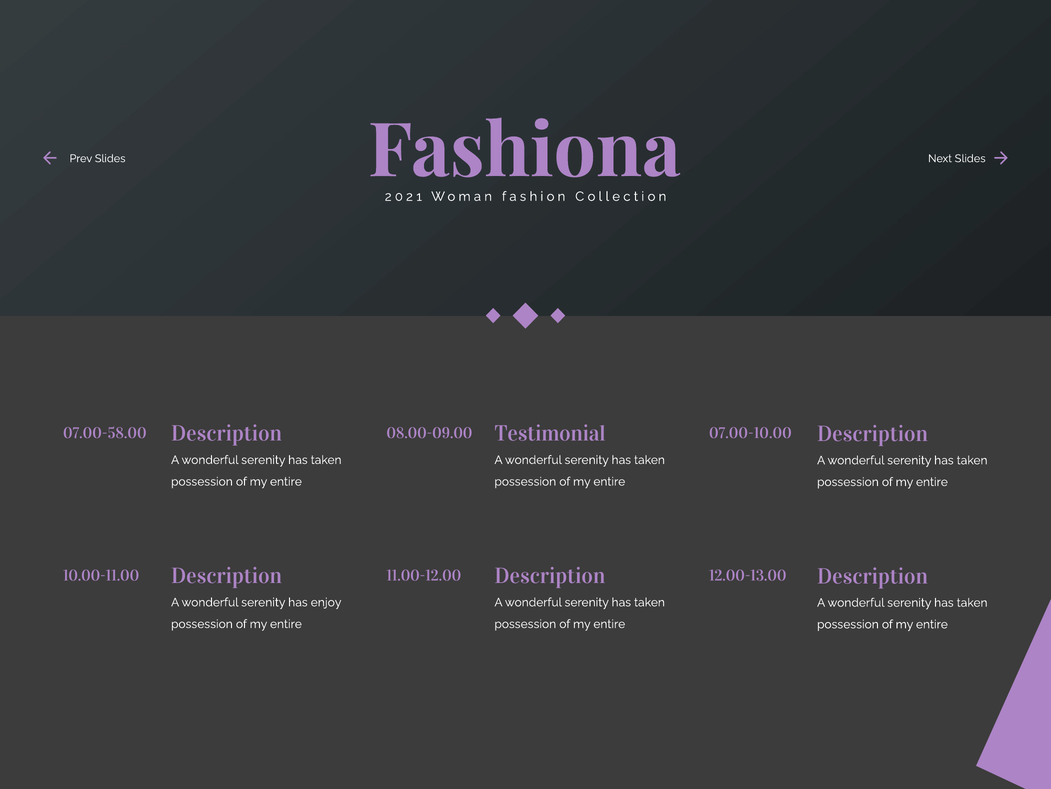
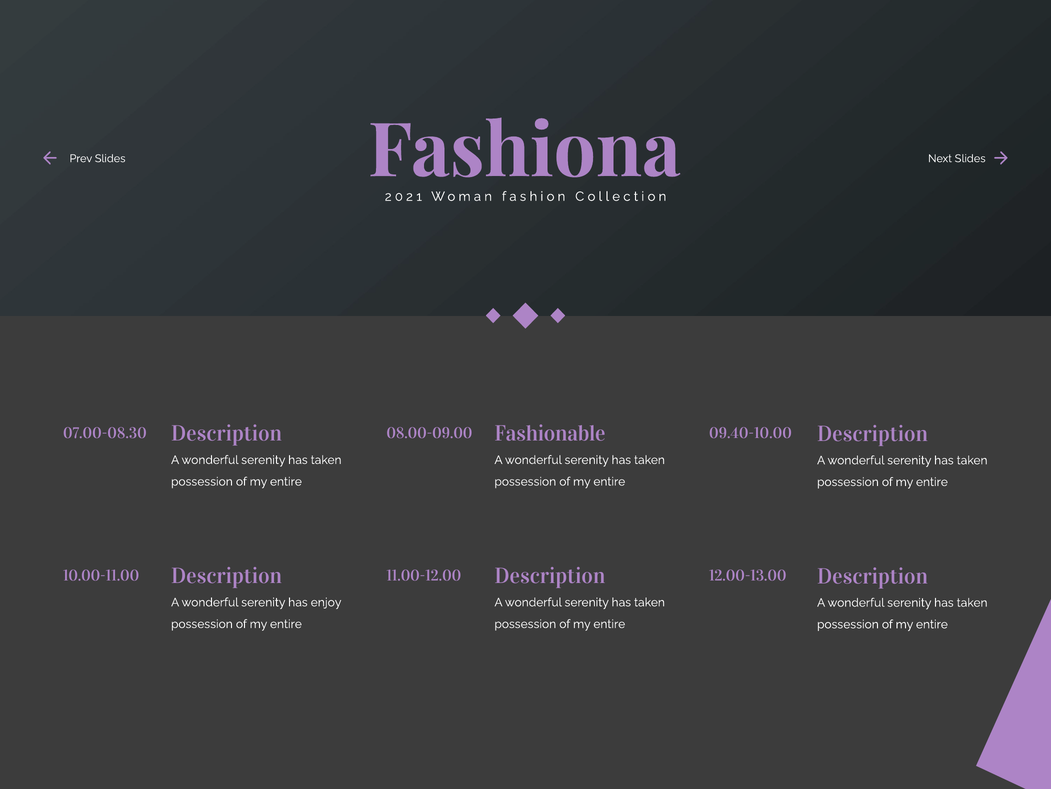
Testimonial: Testimonial -> Fashionable (550, 433)
07.00-58.00: 07.00-58.00 -> 07.00-08.30 (105, 433)
07.00-10.00: 07.00-10.00 -> 09.40-10.00 (750, 433)
